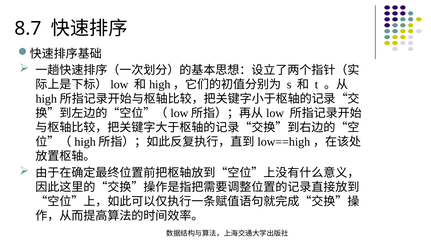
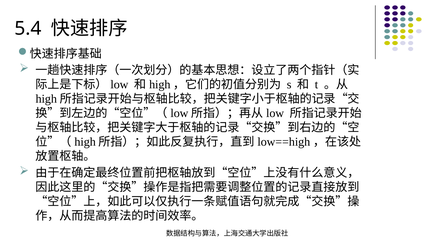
8.7: 8.7 -> 5.4 (28, 28)
